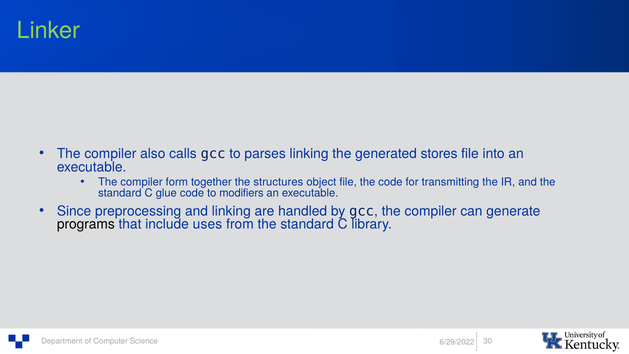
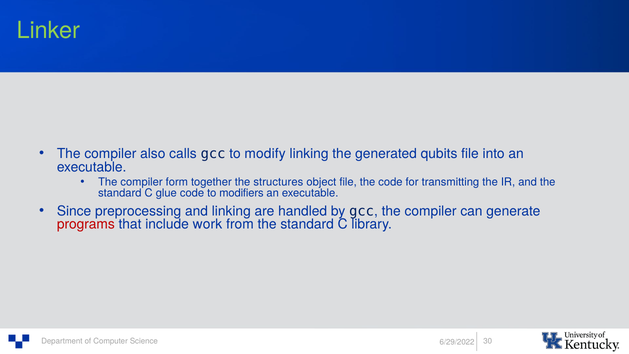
parses: parses -> modify (265, 154)
stores: stores -> qubits (439, 154)
programs colour: black -> red (86, 224)
uses: uses -> work (207, 224)
